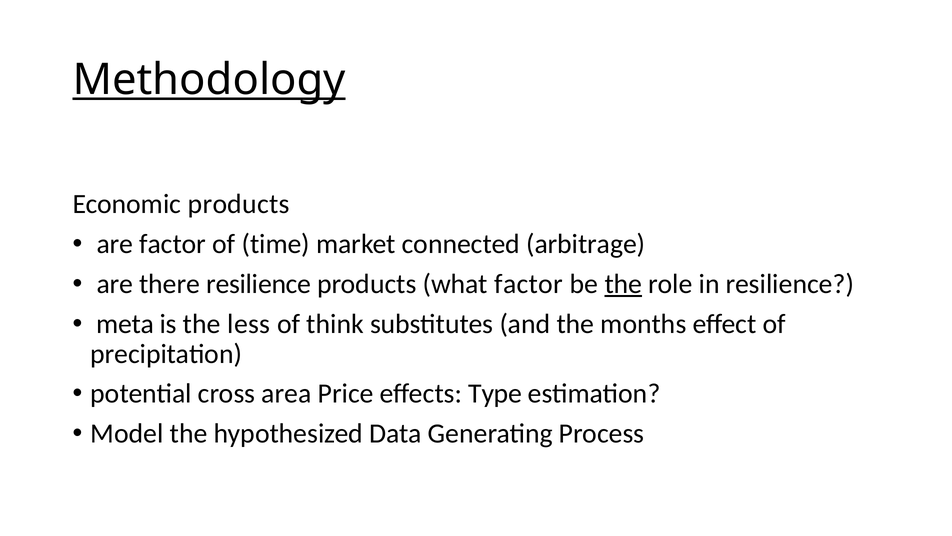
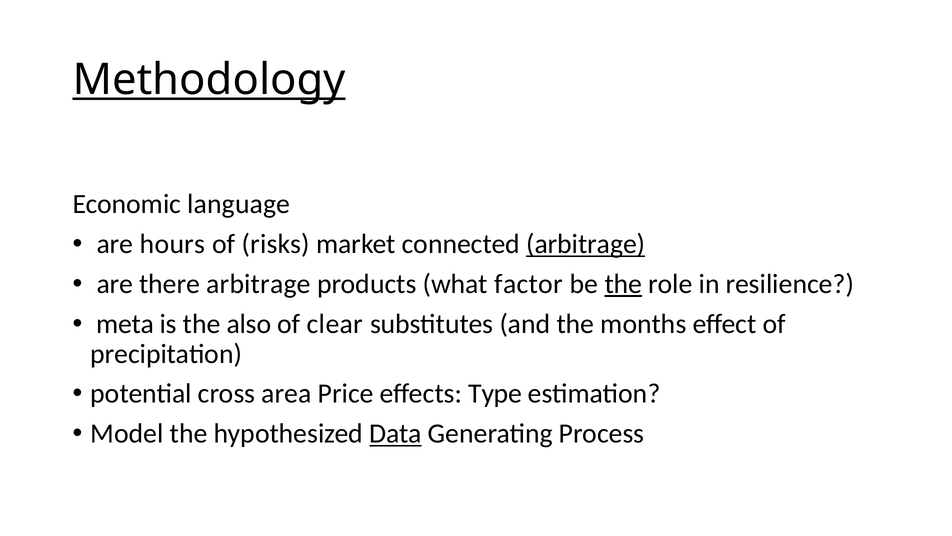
Economic products: products -> language (239, 204)
are factor: factor -> hours (172, 244)
time: time -> risks (276, 244)
arbitrage underline: none -> present (586, 244)
there resilience: resilience -> arbitrage (258, 284)
less: less -> also (249, 324)
think: think -> clear (335, 324)
Data underline: none -> present (396, 433)
